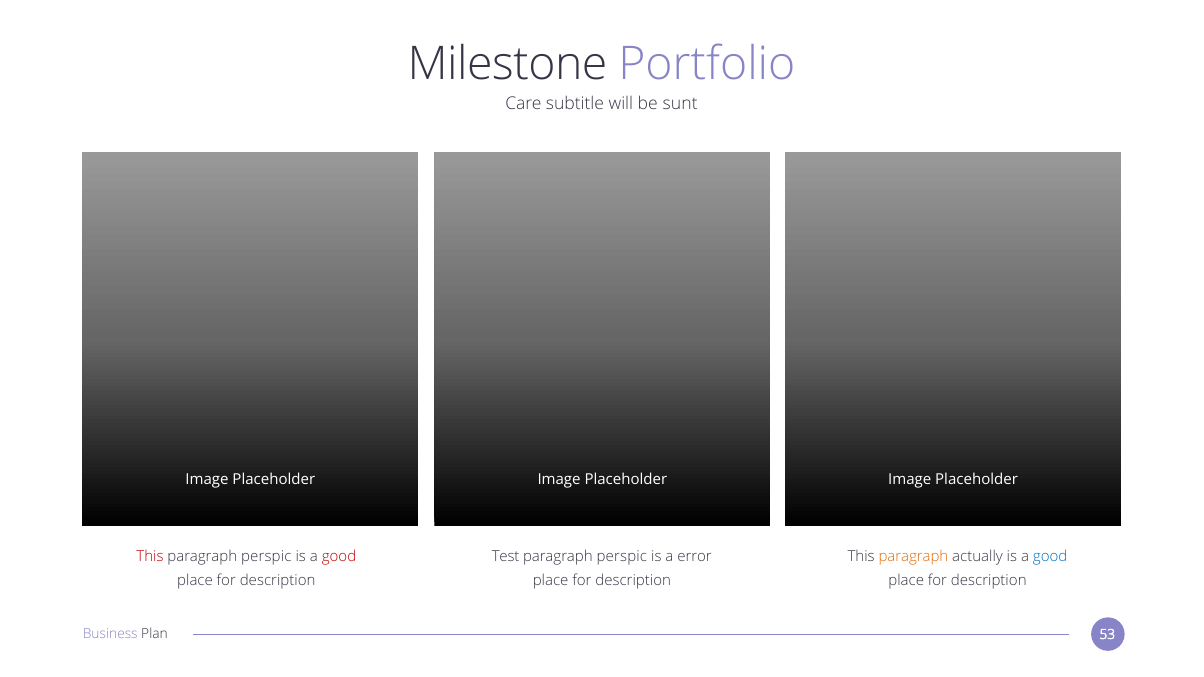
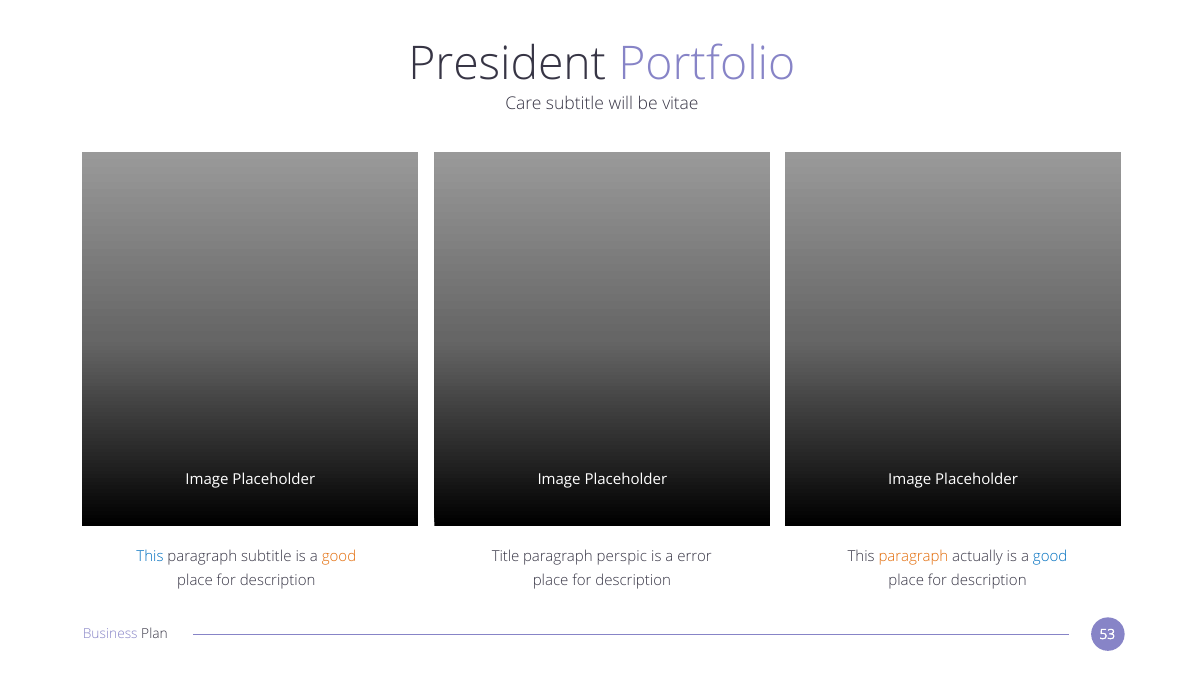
Milestone: Milestone -> President (507, 64)
sunt: sunt -> vitae (680, 103)
This colour: red -> blue (150, 557)
perspic: perspic -> subtitle (266, 557)
good colour: red -> orange (339, 557)
Test: Test -> Title (506, 557)
